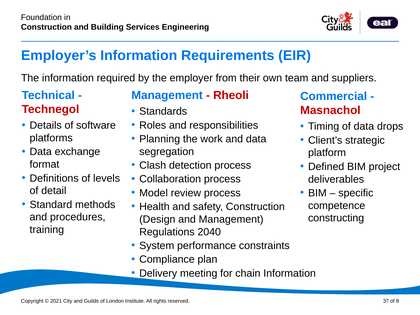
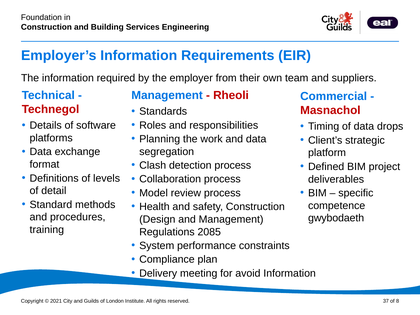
constructing: constructing -> gwybodaeth (336, 218)
2040: 2040 -> 2085 (209, 232)
chain: chain -> avoid (248, 273)
